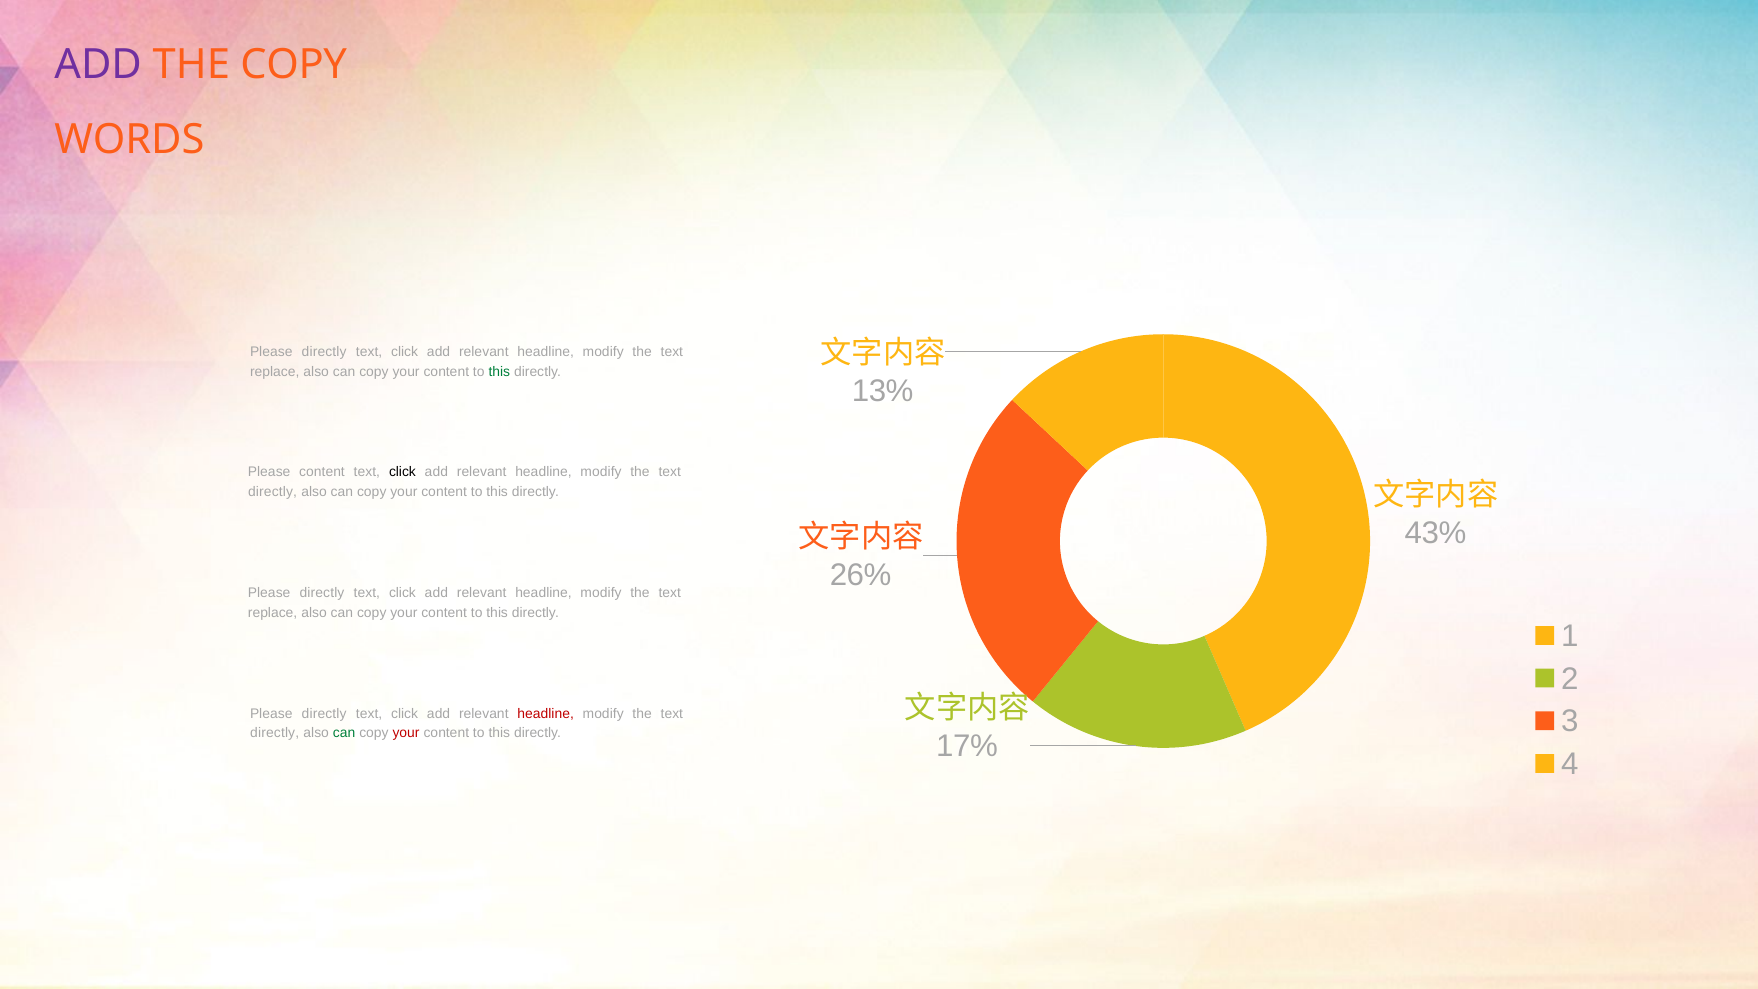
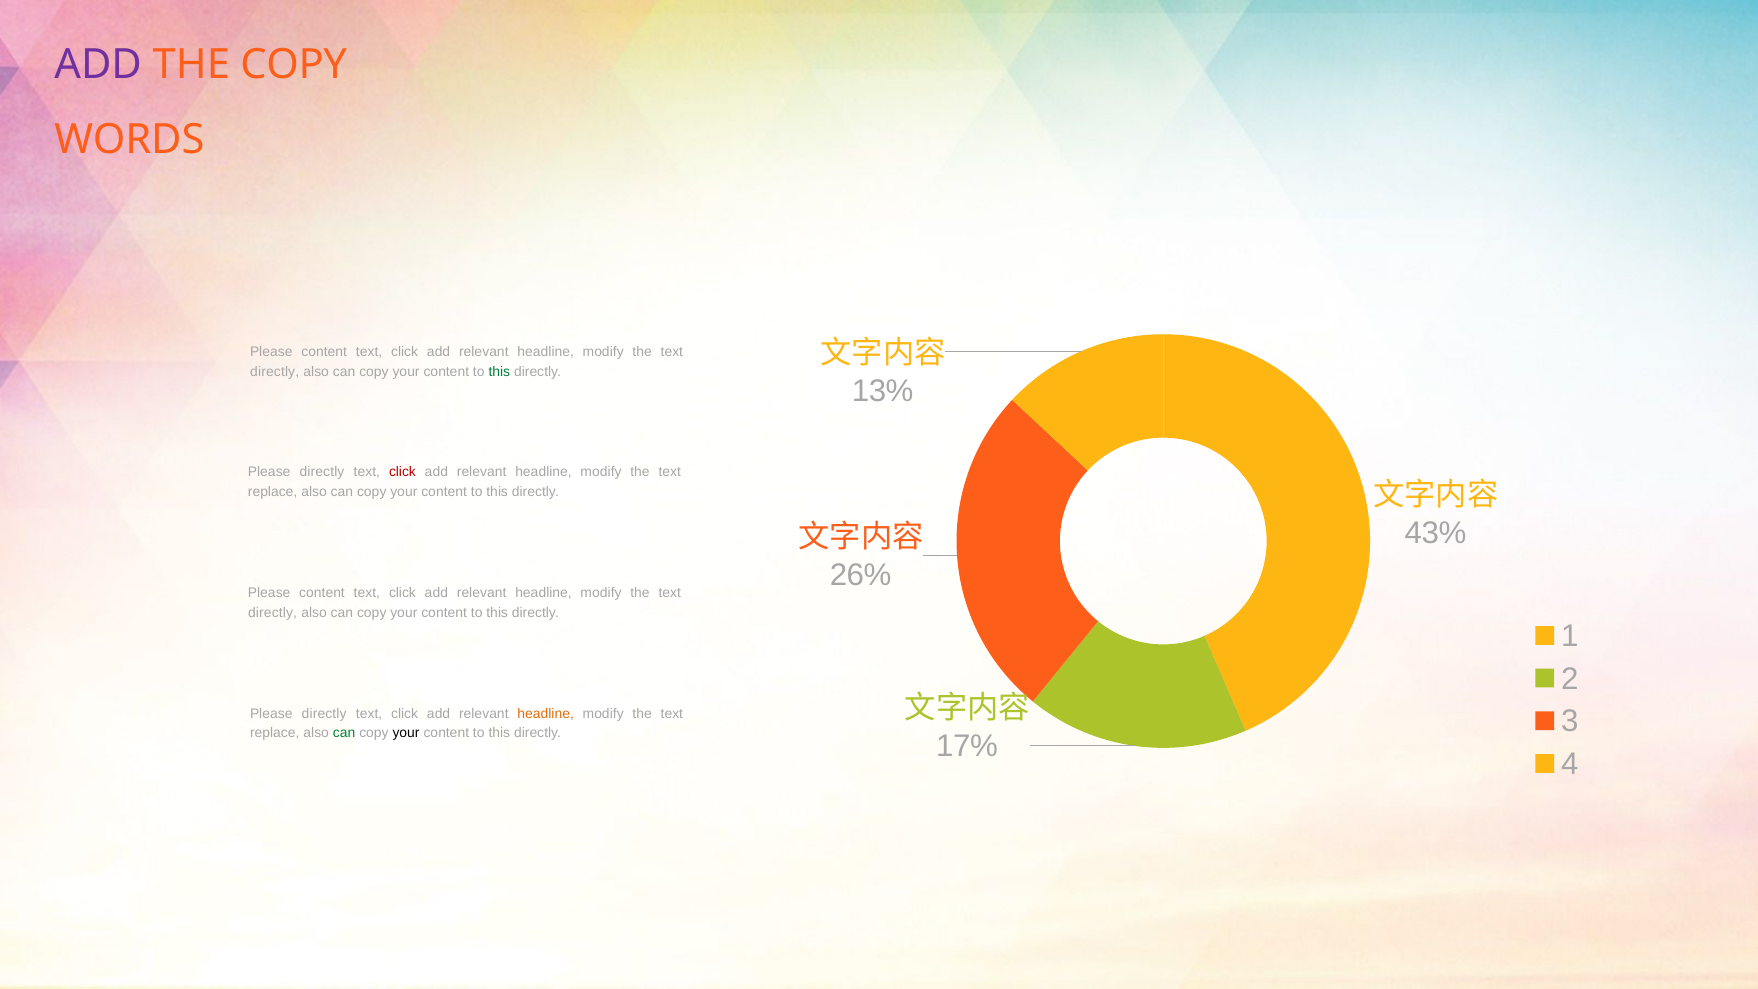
directly: directly -> content (324, 352)
replace: replace -> directly (275, 372)
content: content -> directly (322, 472)
click colour: black -> red (402, 472)
directly: directly -> replace (273, 492)
directly: directly -> content (322, 593)
replace: replace -> directly (273, 613)
headline colour: red -> orange (546, 713)
directly: directly -> replace (275, 733)
your colour: red -> black (406, 733)
